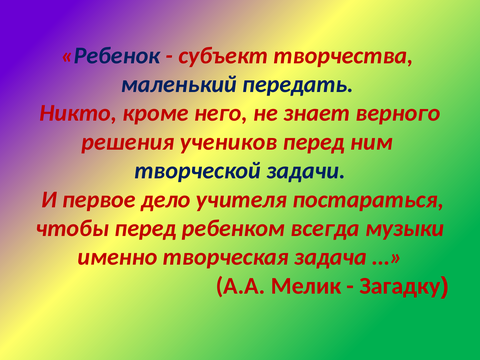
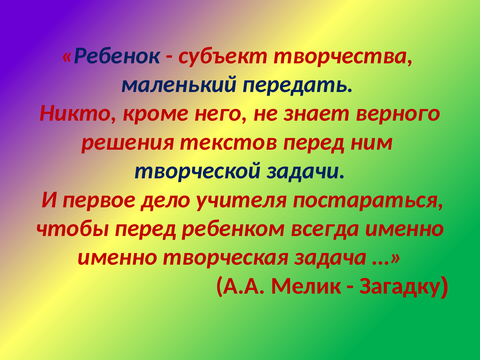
учеников: учеников -> текстов (229, 142)
всегда музыки: музыки -> именно (405, 228)
